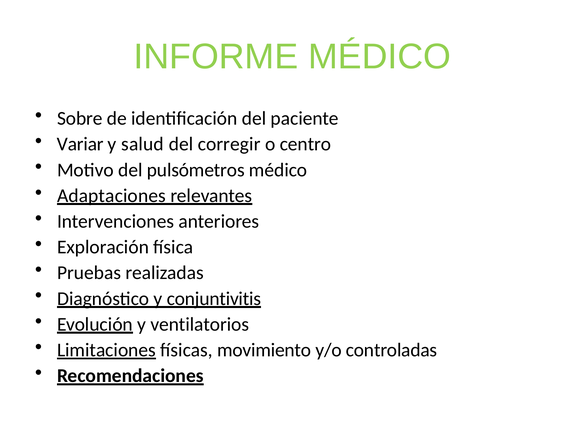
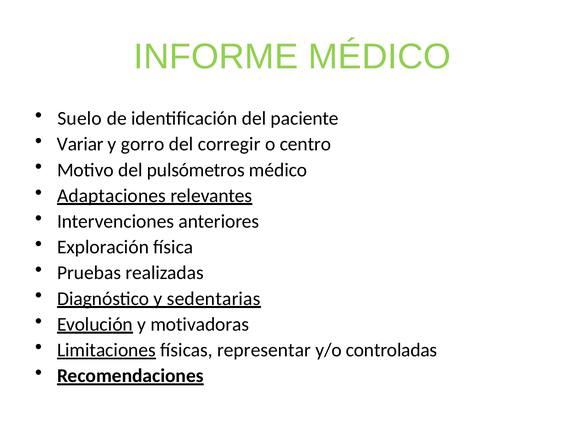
Sobre: Sobre -> Suelo (80, 118)
salud: salud -> gorro (143, 144)
conjuntivitis: conjuntivitis -> sedentarias (214, 298)
ventilatorios: ventilatorios -> motivadoras (200, 324)
movimiento: movimiento -> representar (264, 350)
